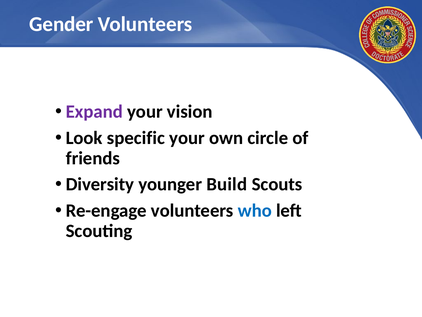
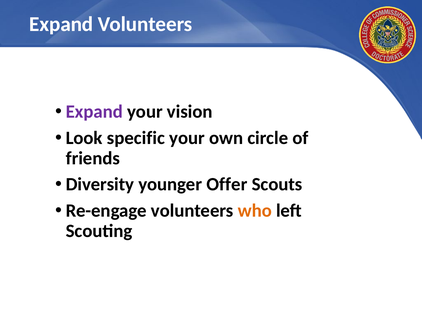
Gender: Gender -> Expand (61, 24)
Build: Build -> Offer (227, 184)
who colour: blue -> orange (255, 210)
